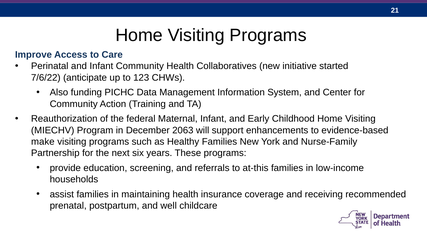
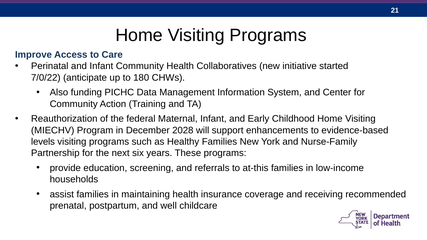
7/6/22: 7/6/22 -> 7/0/22 (46, 78)
123: 123 -> 180 (141, 78)
2063: 2063 -> 2028 (183, 130)
make: make -> levels (43, 142)
